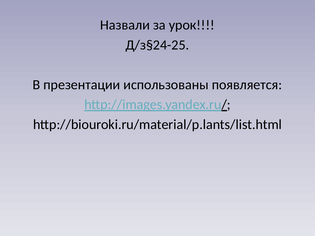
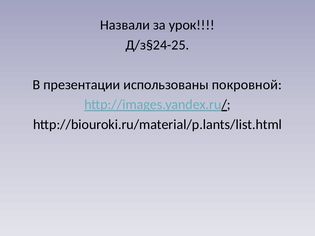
появляется: появляется -> покровной (247, 85)
